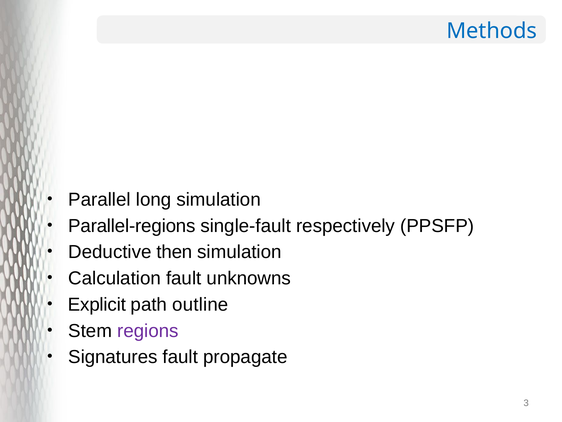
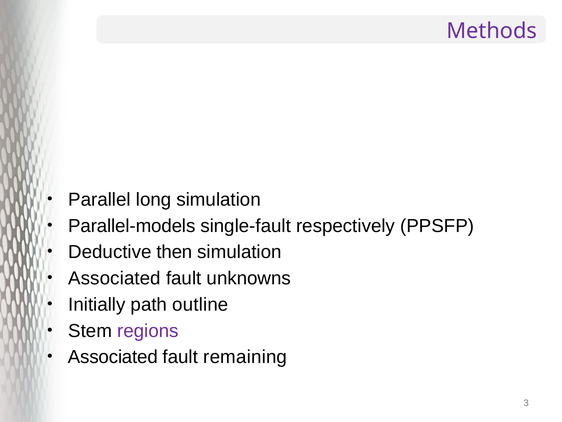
Methods colour: blue -> purple (492, 31)
Parallel-regions: Parallel-regions -> Parallel-models (132, 226)
Calculation: Calculation -> Associated (115, 278)
Explicit: Explicit -> Initially (97, 304)
Signatures: Signatures -> Associated (113, 357)
propagate: propagate -> remaining (245, 357)
